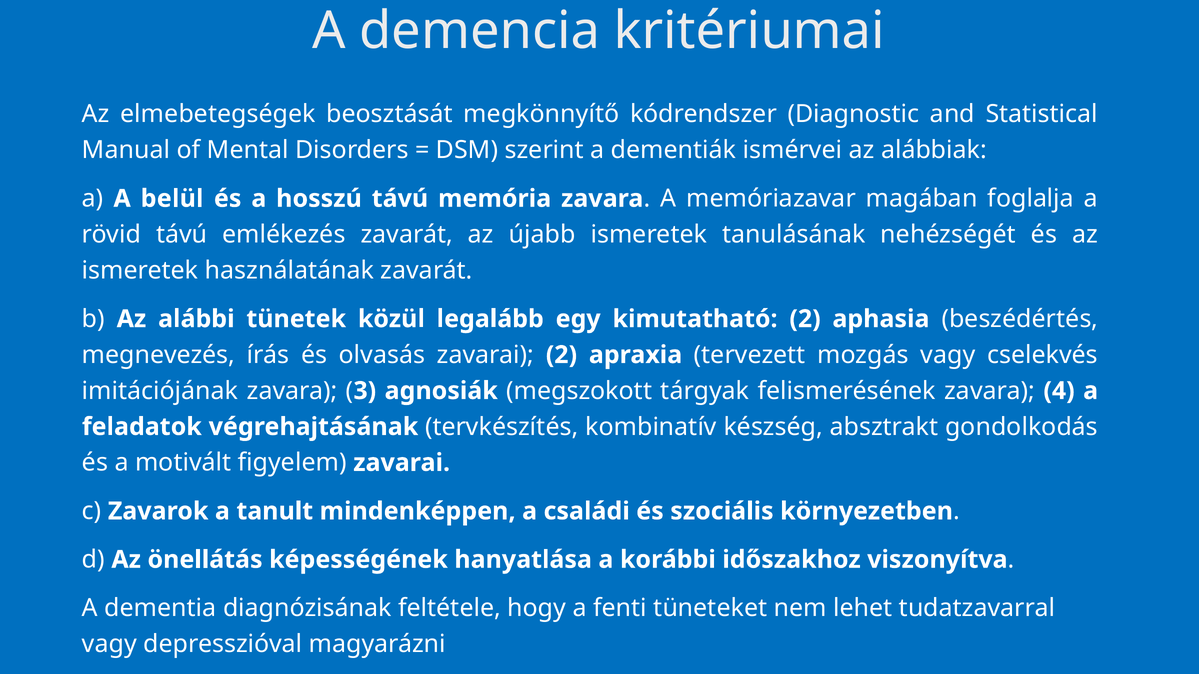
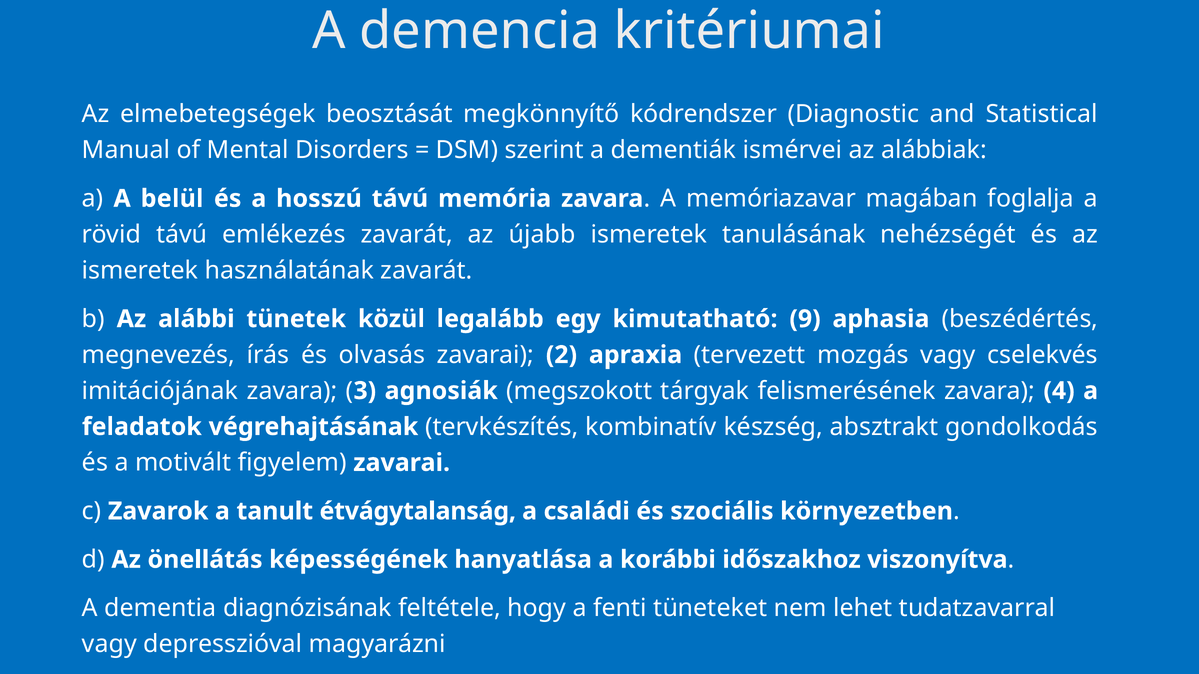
kimutatható 2: 2 -> 9 (805, 319)
mindenképpen: mindenképpen -> étvágytalanság (418, 511)
